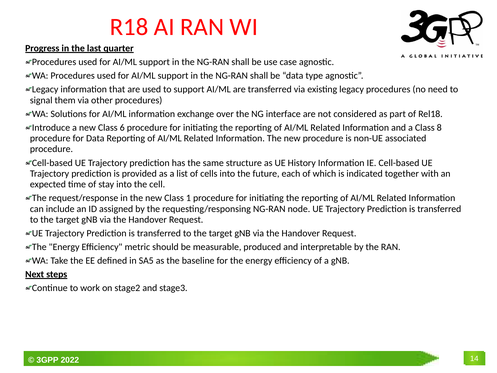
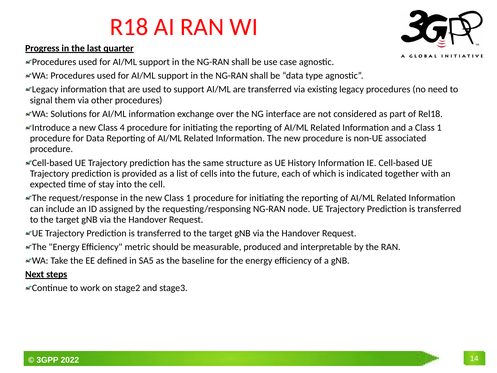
6: 6 -> 4 (122, 127)
a Class 8: 8 -> 1 (439, 127)
